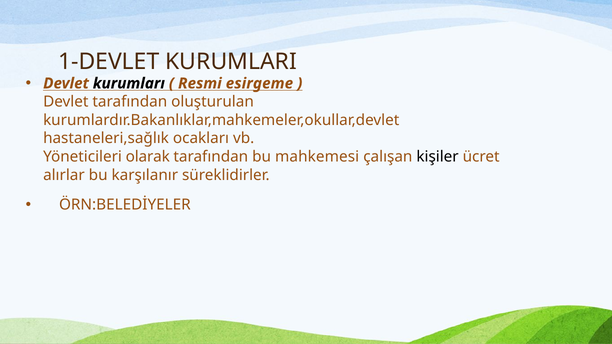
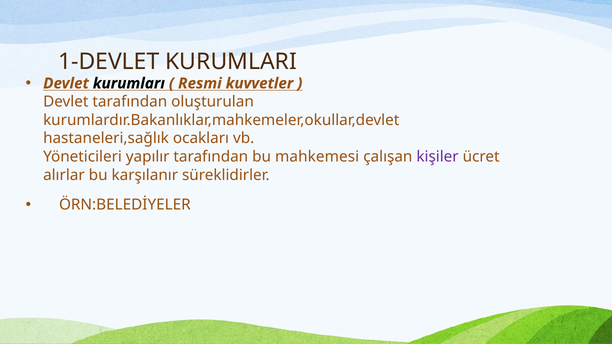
esirgeme: esirgeme -> kuvvetler (260, 83)
olarak: olarak -> yapılır (148, 157)
kişiler colour: black -> purple (438, 157)
